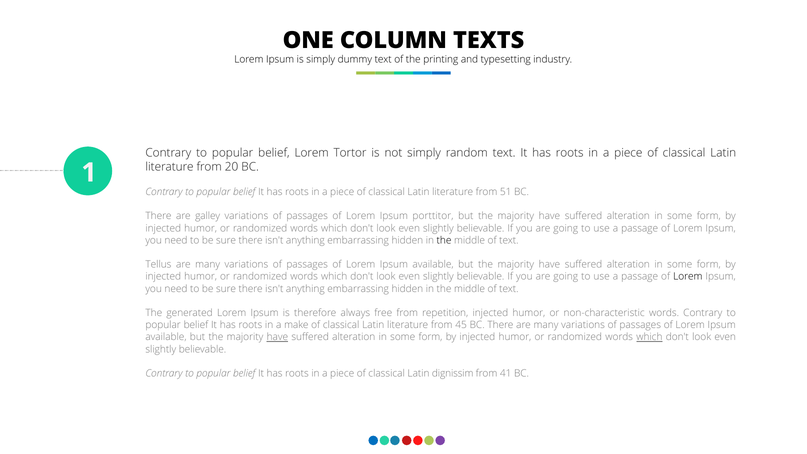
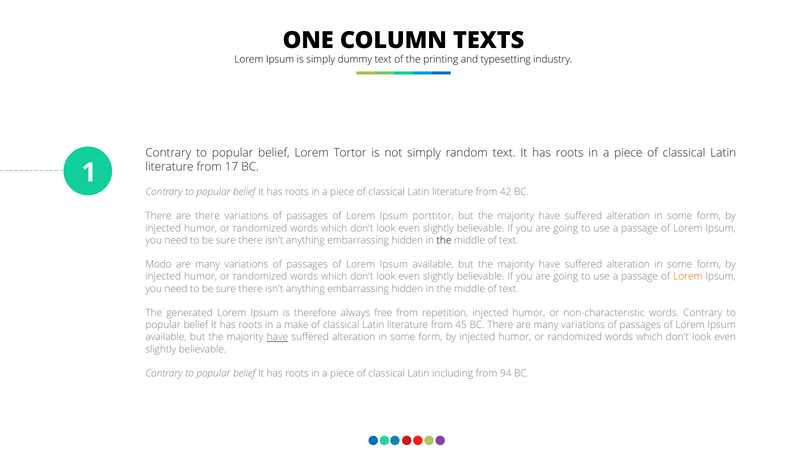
20: 20 -> 17 (232, 167)
51: 51 -> 42 (506, 192)
are galley: galley -> there (208, 216)
Tellus: Tellus -> Modo (158, 264)
Lorem colour: black -> orange (688, 277)
which underline: present -> none (649, 337)
dignissim: dignissim -> including (453, 373)
41: 41 -> 94 (506, 373)
